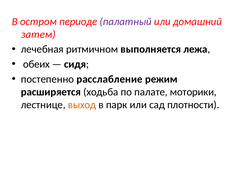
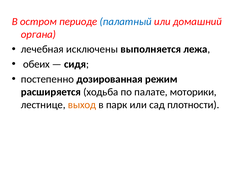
палатный colour: purple -> blue (126, 22)
затем: затем -> органа (38, 34)
ритмичном: ритмичном -> исключены (92, 49)
расслабление: расслабление -> дозированная (110, 79)
